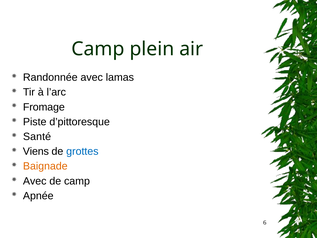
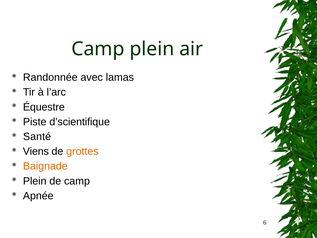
Fromage: Fromage -> Équestre (44, 107)
d’pittoresque: d’pittoresque -> d’scientifique (80, 122)
grottes colour: blue -> orange (82, 151)
Avec: Avec -> Plein (35, 181)
